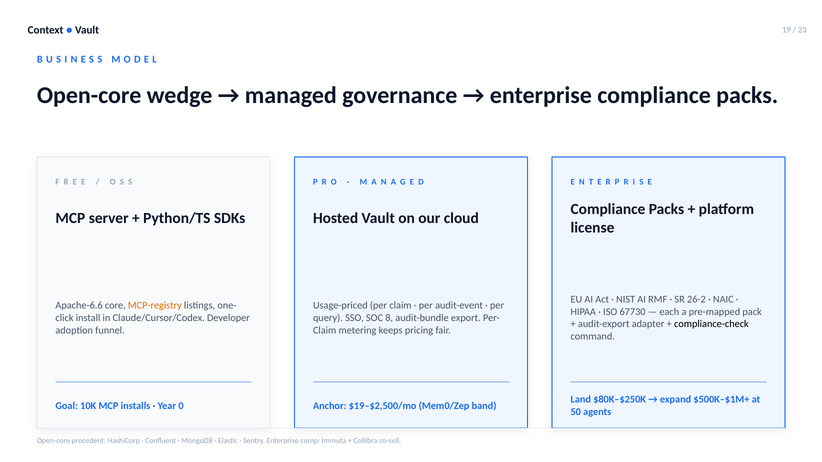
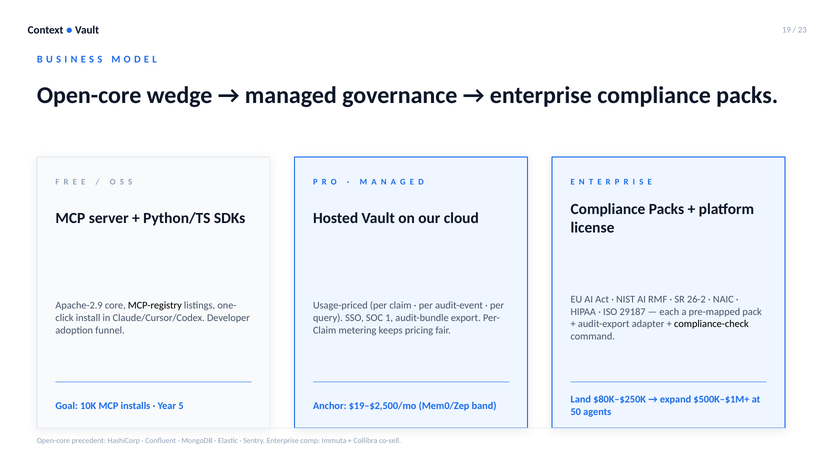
Apache-6.6: Apache-6.6 -> Apache-2.9 (79, 306)
MCP-registry colour: orange -> black (155, 306)
67730: 67730 -> 29187 (633, 312)
8: 8 -> 1 (389, 318)
0: 0 -> 5 (181, 406)
